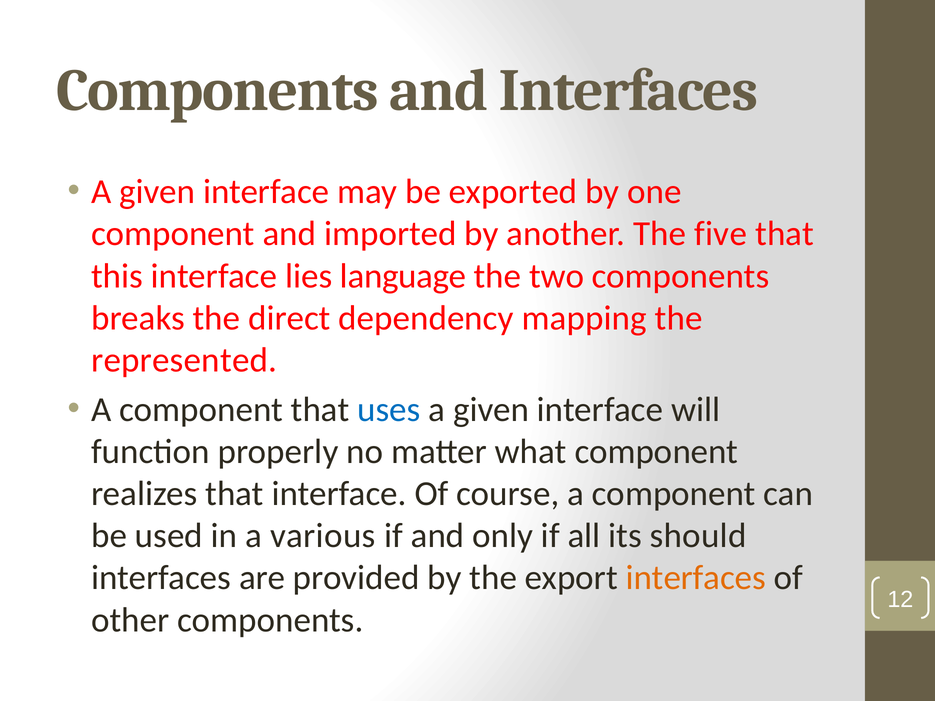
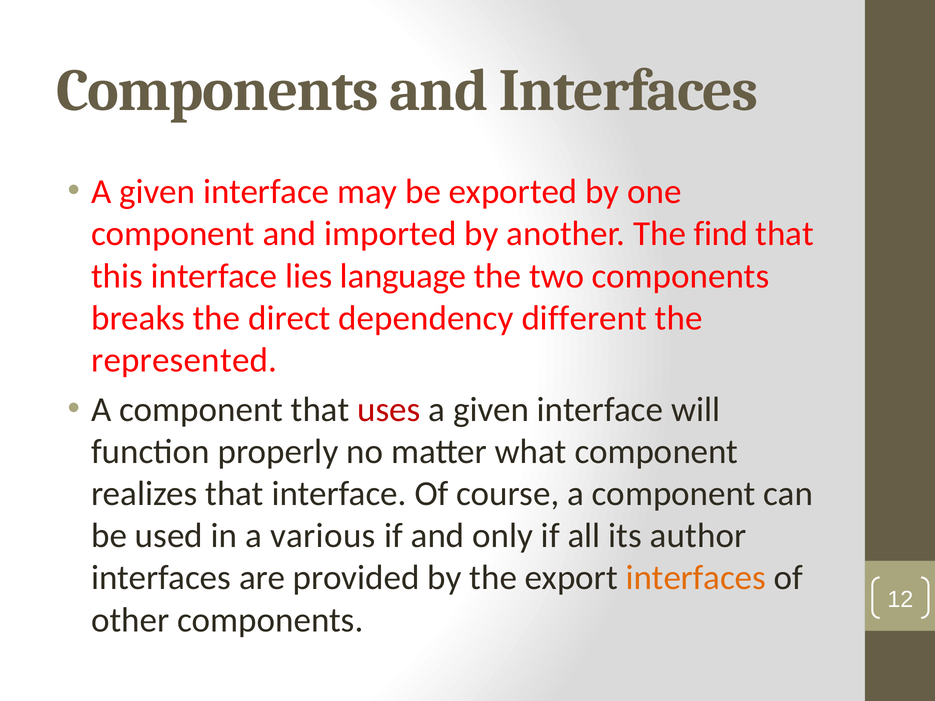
five: five -> find (721, 234)
mapping: mapping -> different (584, 318)
uses colour: blue -> red (389, 410)
should: should -> author (698, 536)
